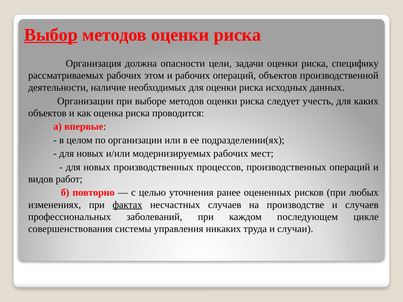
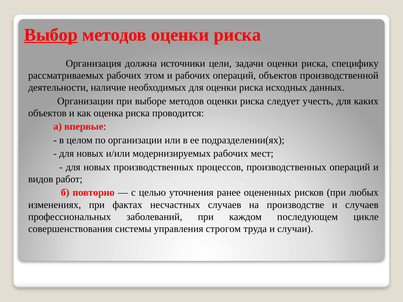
опасности: опасности -> источники (183, 64)
фактах underline: present -> none (127, 205)
никаких: никаких -> строгом (223, 229)
